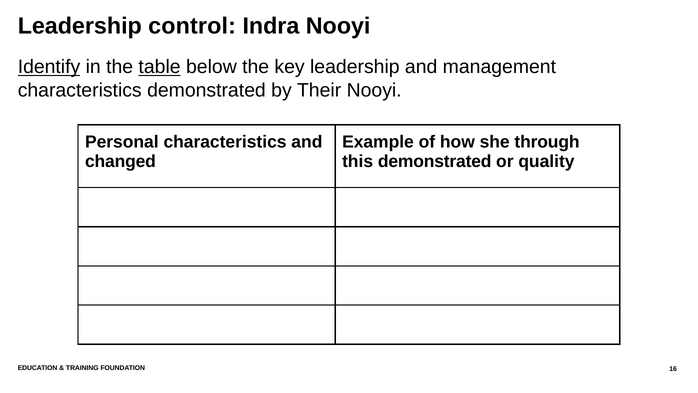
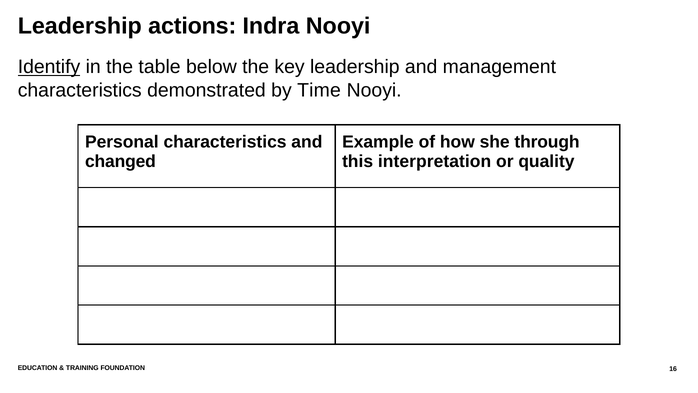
control: control -> actions (192, 26)
table underline: present -> none (160, 67)
Their: Their -> Time (319, 90)
this demonstrated: demonstrated -> interpretation (435, 161)
